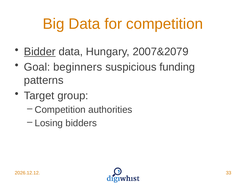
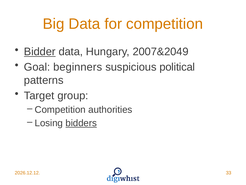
2007&2079: 2007&2079 -> 2007&2049 (161, 52)
funding: funding -> political (177, 67)
bidders underline: none -> present (81, 123)
